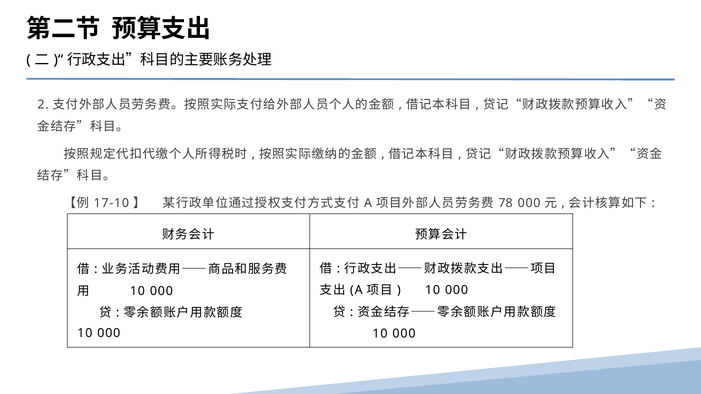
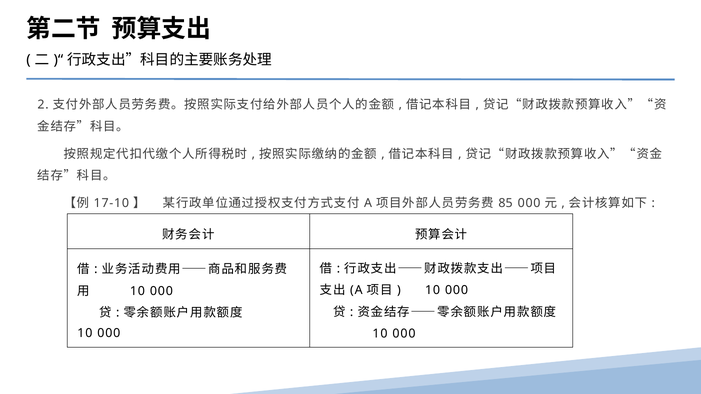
78: 78 -> 85 (506, 203)
